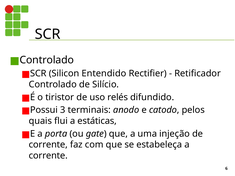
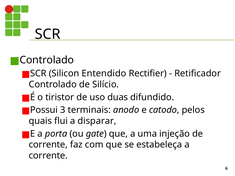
relés: relés -> duas (118, 97)
estáticas: estáticas -> disparar (97, 121)
